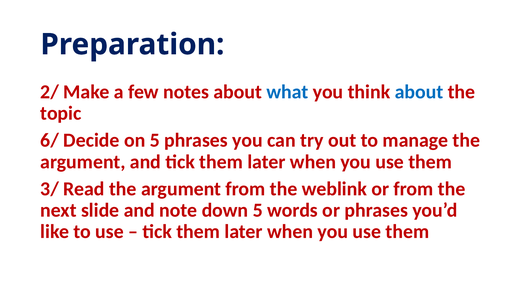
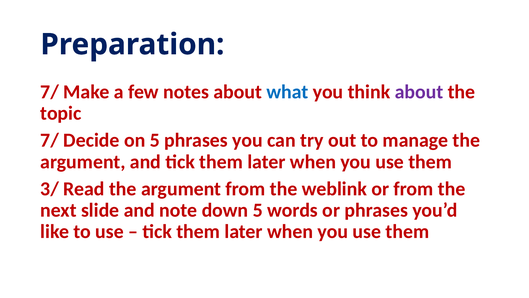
2/: 2/ -> 7/ (50, 92)
about colour: blue -> purple (419, 92)
6/: 6/ -> 7/ (50, 140)
